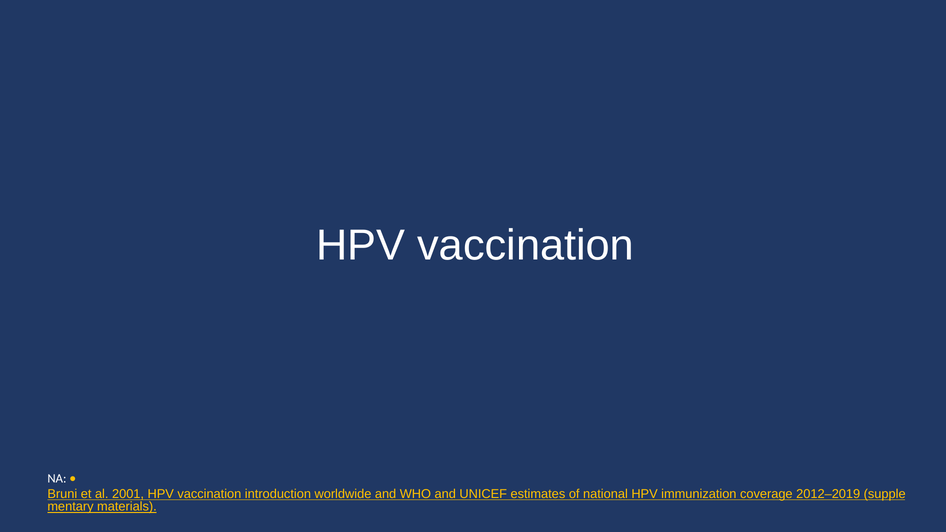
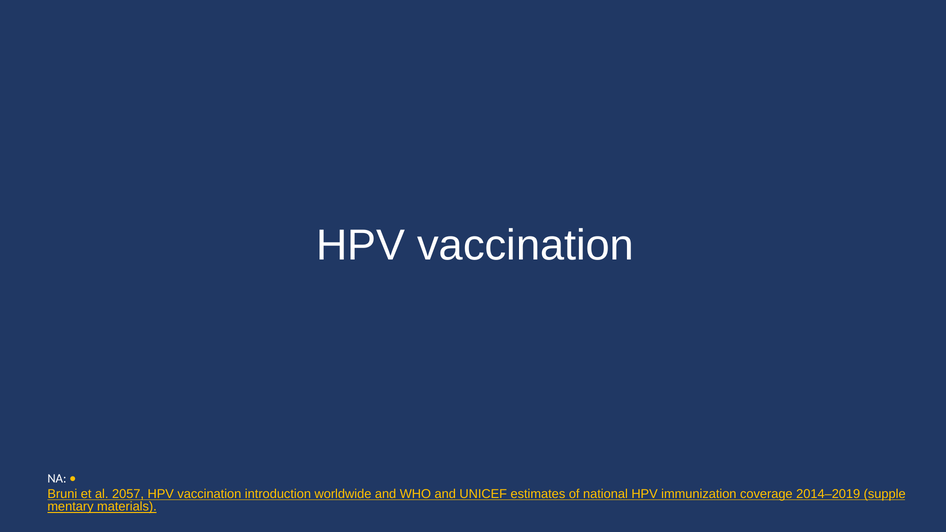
2001: 2001 -> 2057 (128, 494)
2012–2019: 2012–2019 -> 2014–2019 (828, 494)
